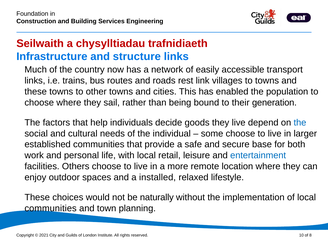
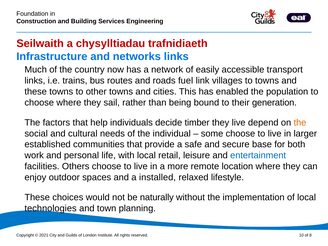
structure: structure -> networks (137, 57)
rest: rest -> fuel (186, 81)
goods: goods -> timber (197, 123)
the colour: blue -> orange (300, 123)
communities: communities -> technologies (51, 208)
